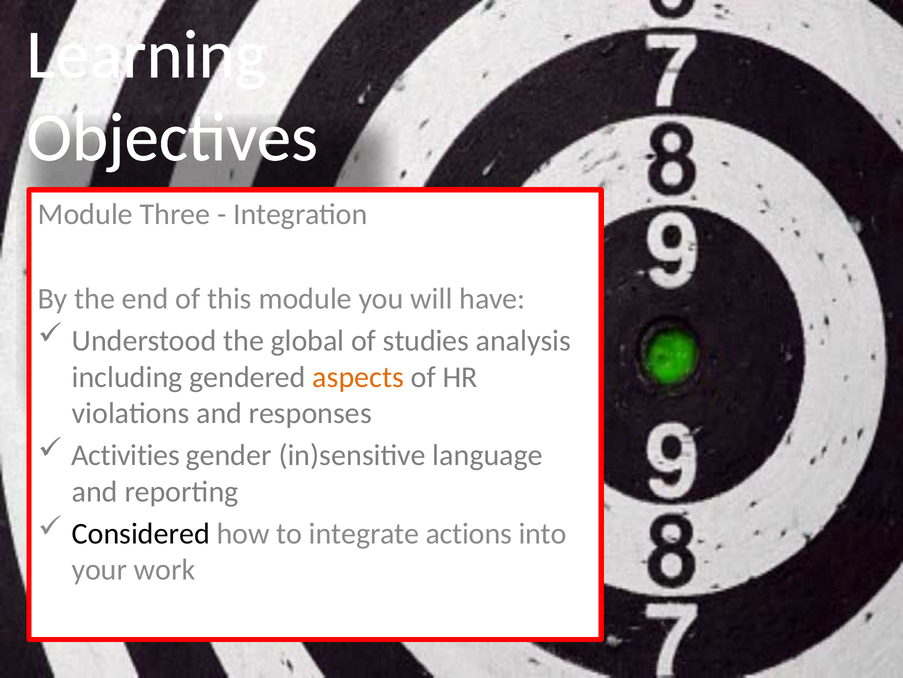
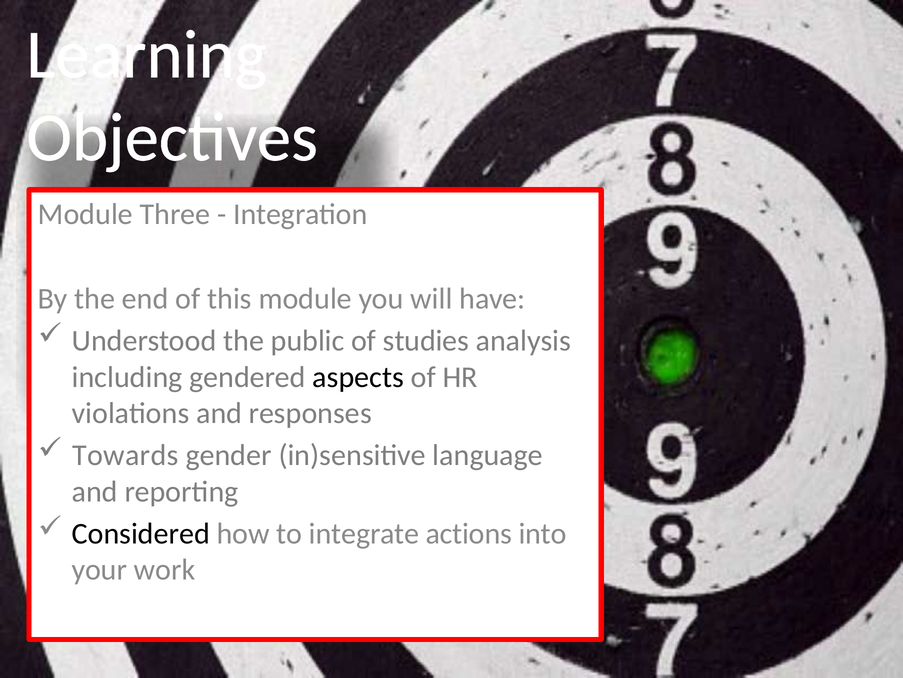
global: global -> public (308, 341)
aspects colour: orange -> black (358, 377)
Activities: Activities -> Towards (125, 455)
